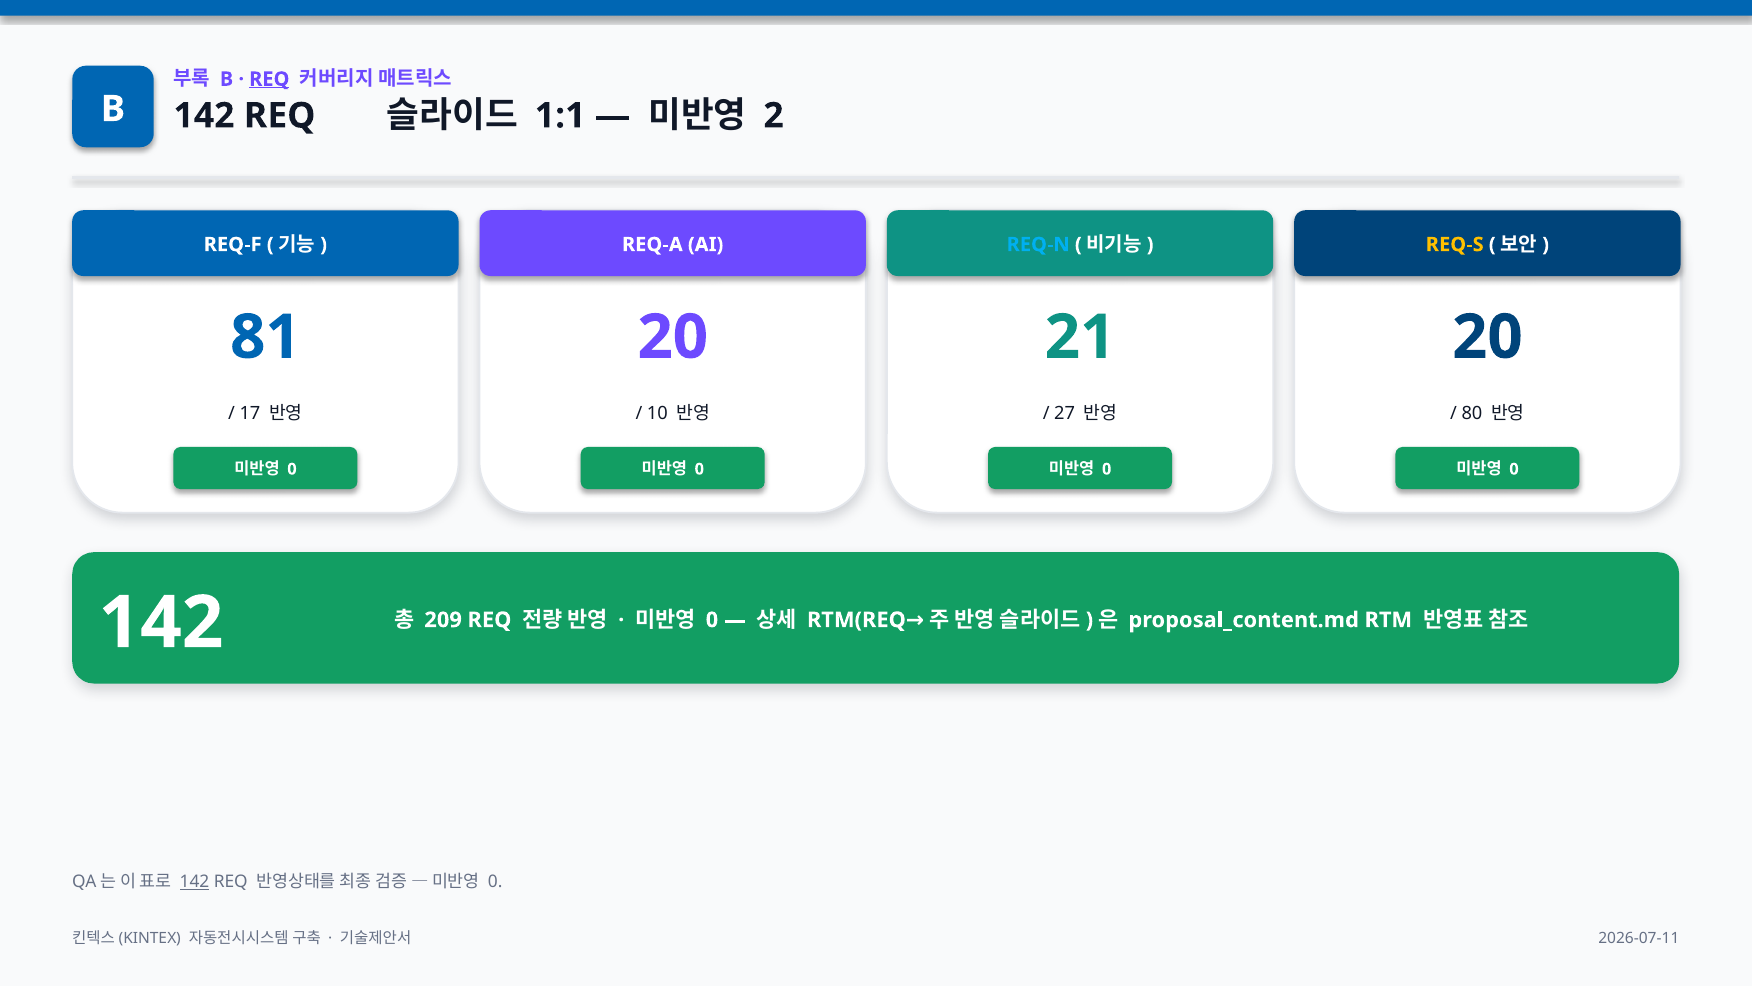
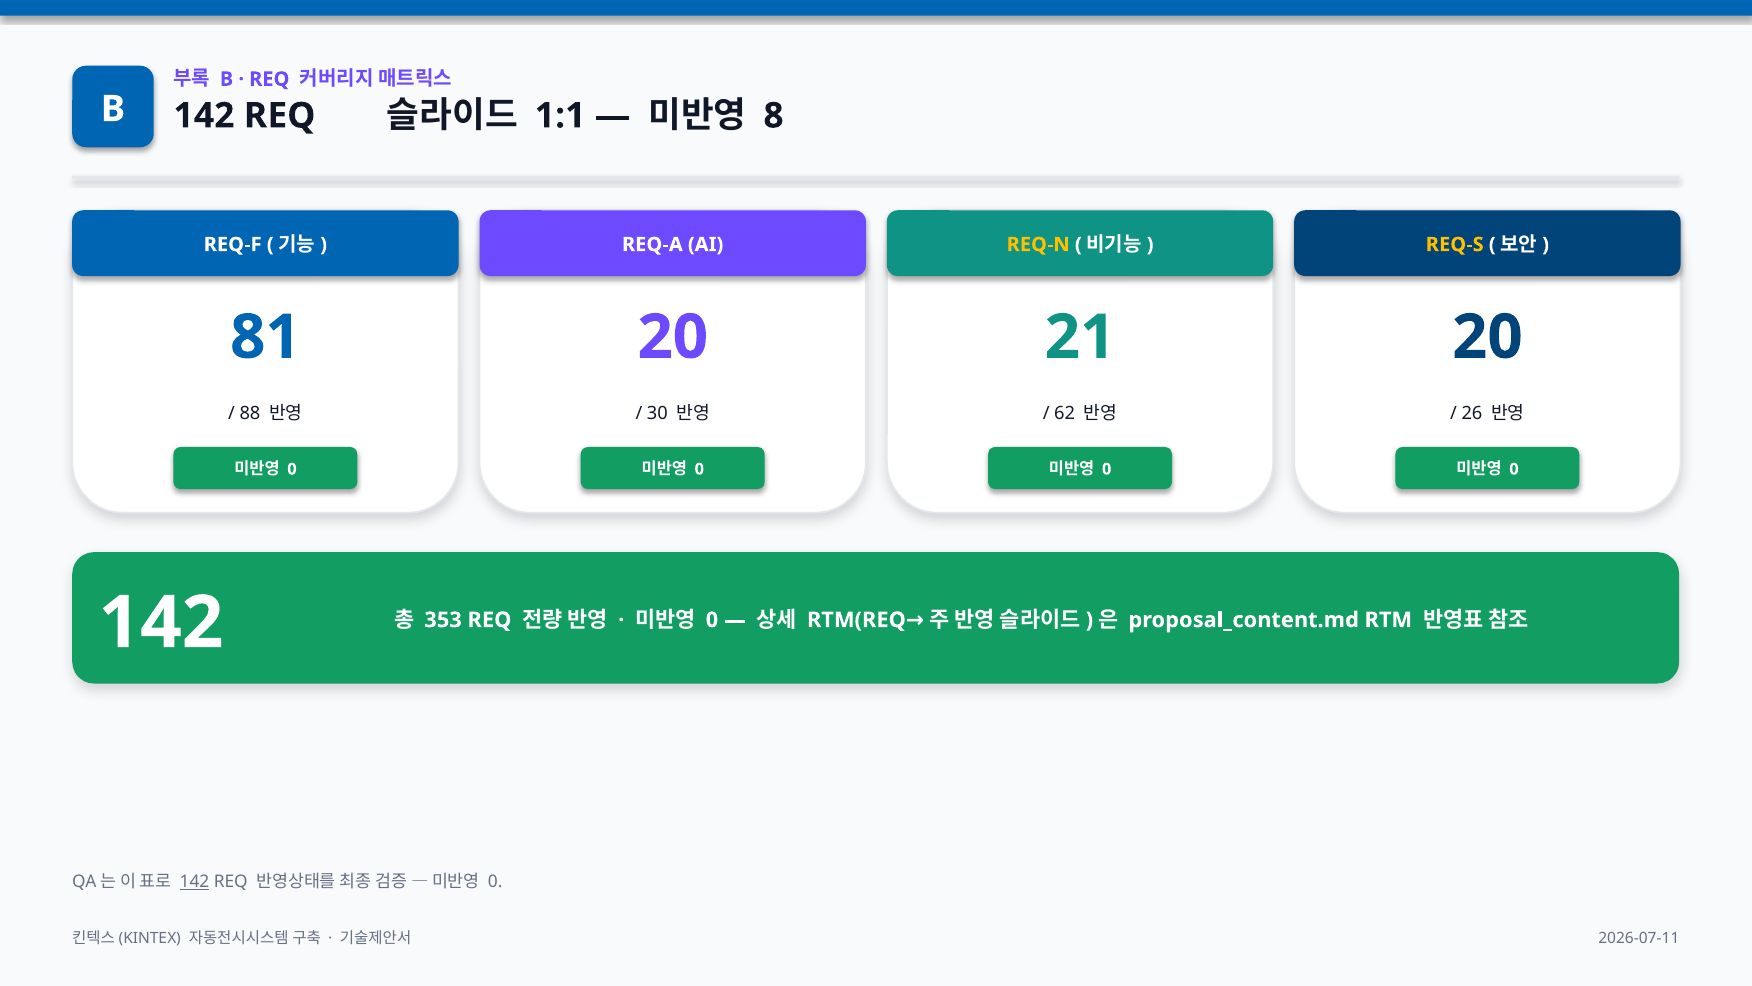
REQ underline: present -> none (269, 79)
2: 2 -> 8 (774, 116)
REQ-N colour: light blue -> yellow (1038, 244)
17: 17 -> 88 (250, 413)
10: 10 -> 30 (657, 413)
27: 27 -> 62 (1065, 413)
80: 80 -> 26 (1472, 413)
209: 209 -> 353 (443, 620)
